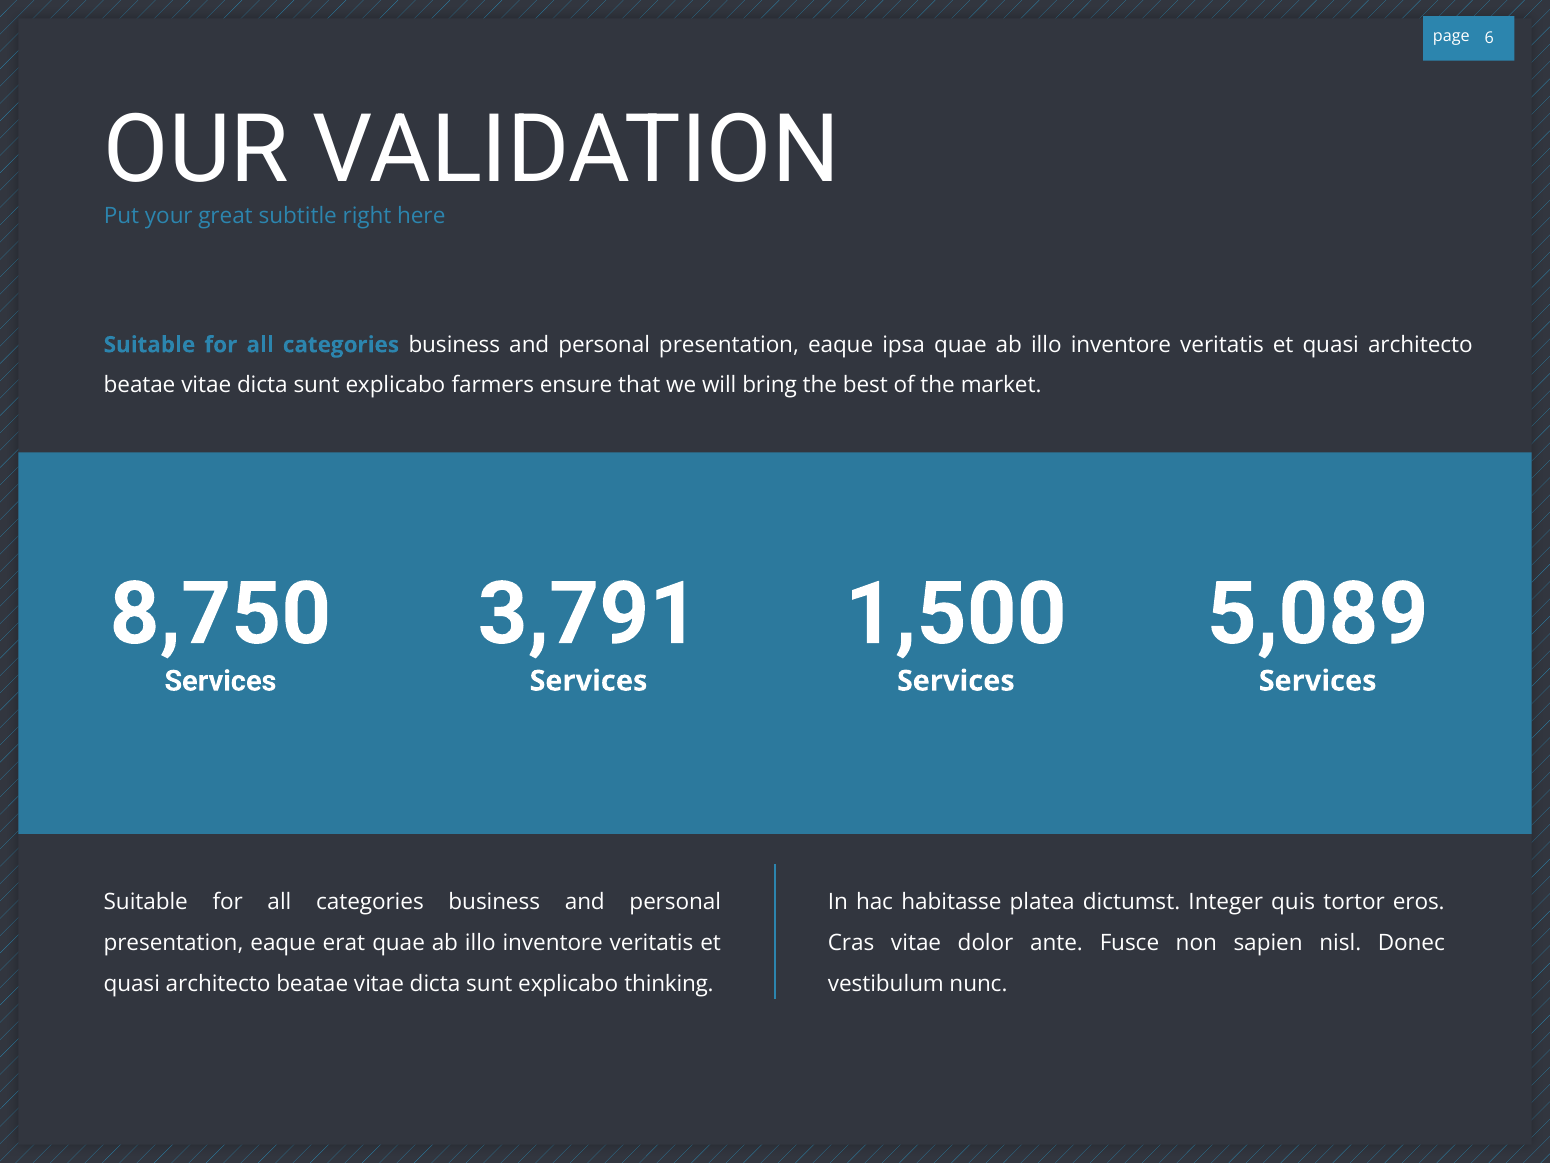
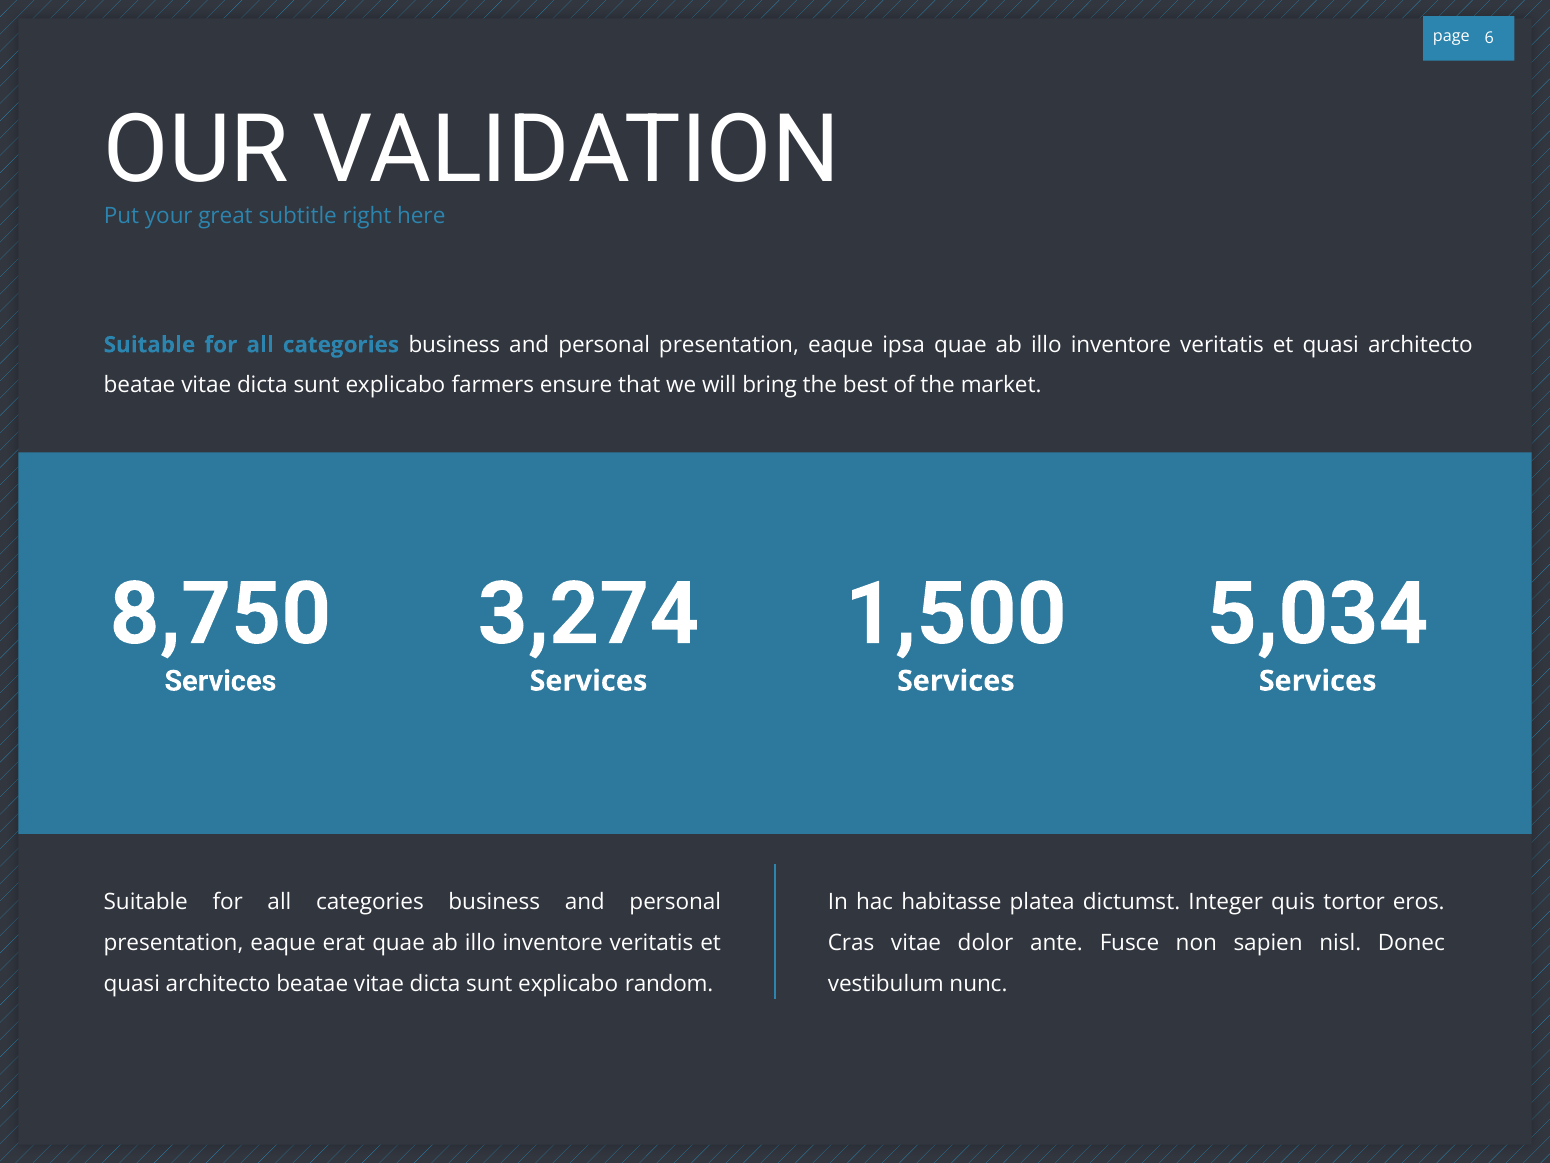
3,791: 3,791 -> 3,274 (588, 614)
5,089: 5,089 -> 5,034 (1318, 614)
thinking: thinking -> random (669, 983)
